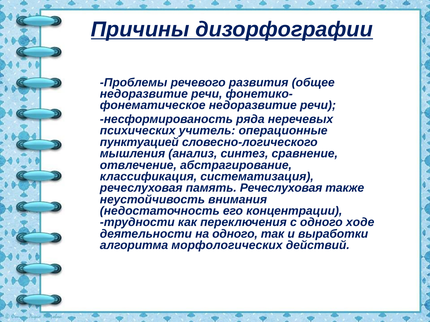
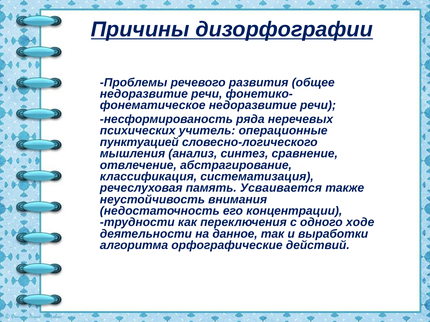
память Речеслуховая: Речеслуховая -> Усваивается (281, 188)
на одного: одного -> данное (235, 234)
морфологических: морфологических -> орфографические (227, 246)
